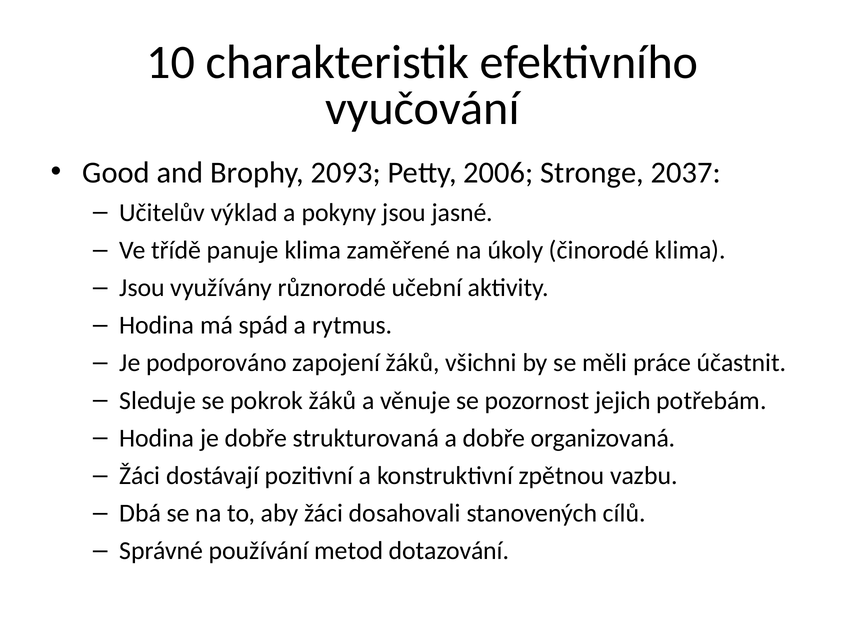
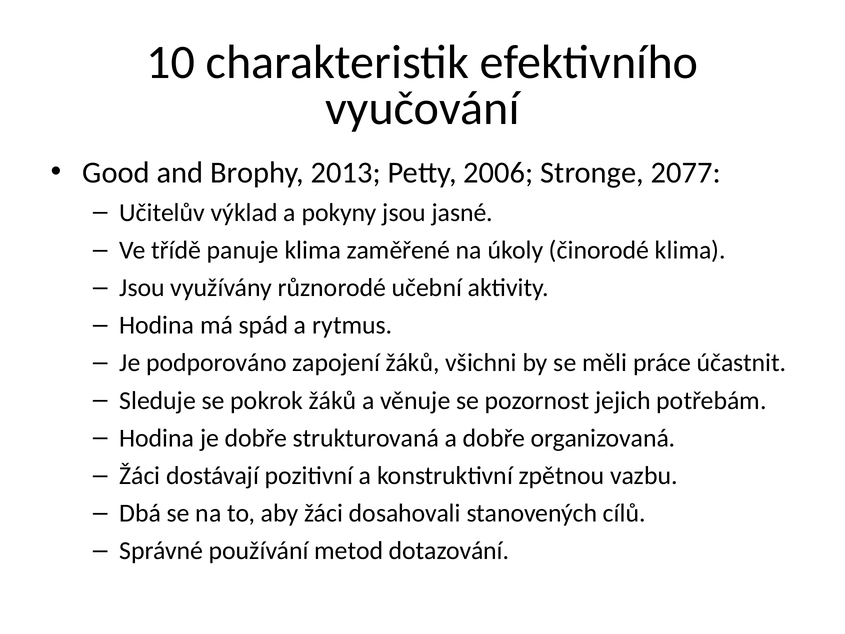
2093: 2093 -> 2013 (346, 173)
2037: 2037 -> 2077 (686, 173)
